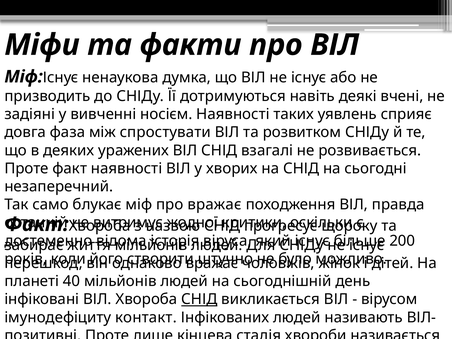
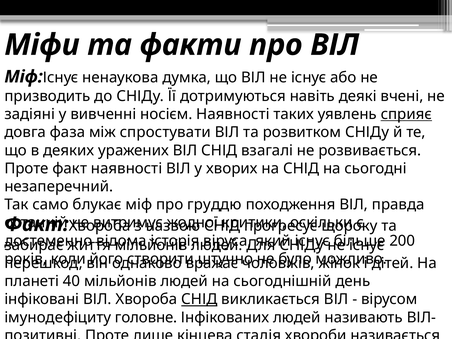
сприяє underline: none -> present (406, 114)
про вражає: вражає -> груддю (214, 205)
контакт: контакт -> головне (146, 317)
